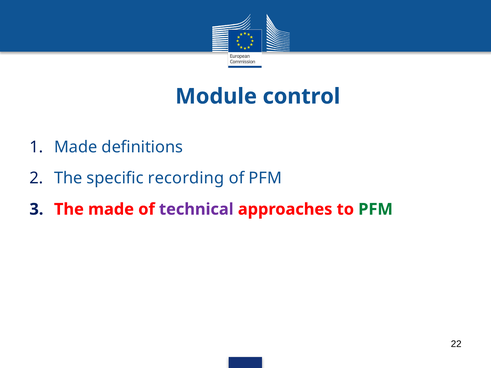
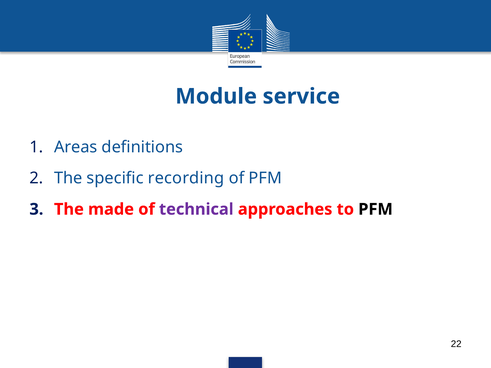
control: control -> service (301, 96)
Made: Made -> Areas (76, 147)
PFM colour: green -> black (376, 209)
